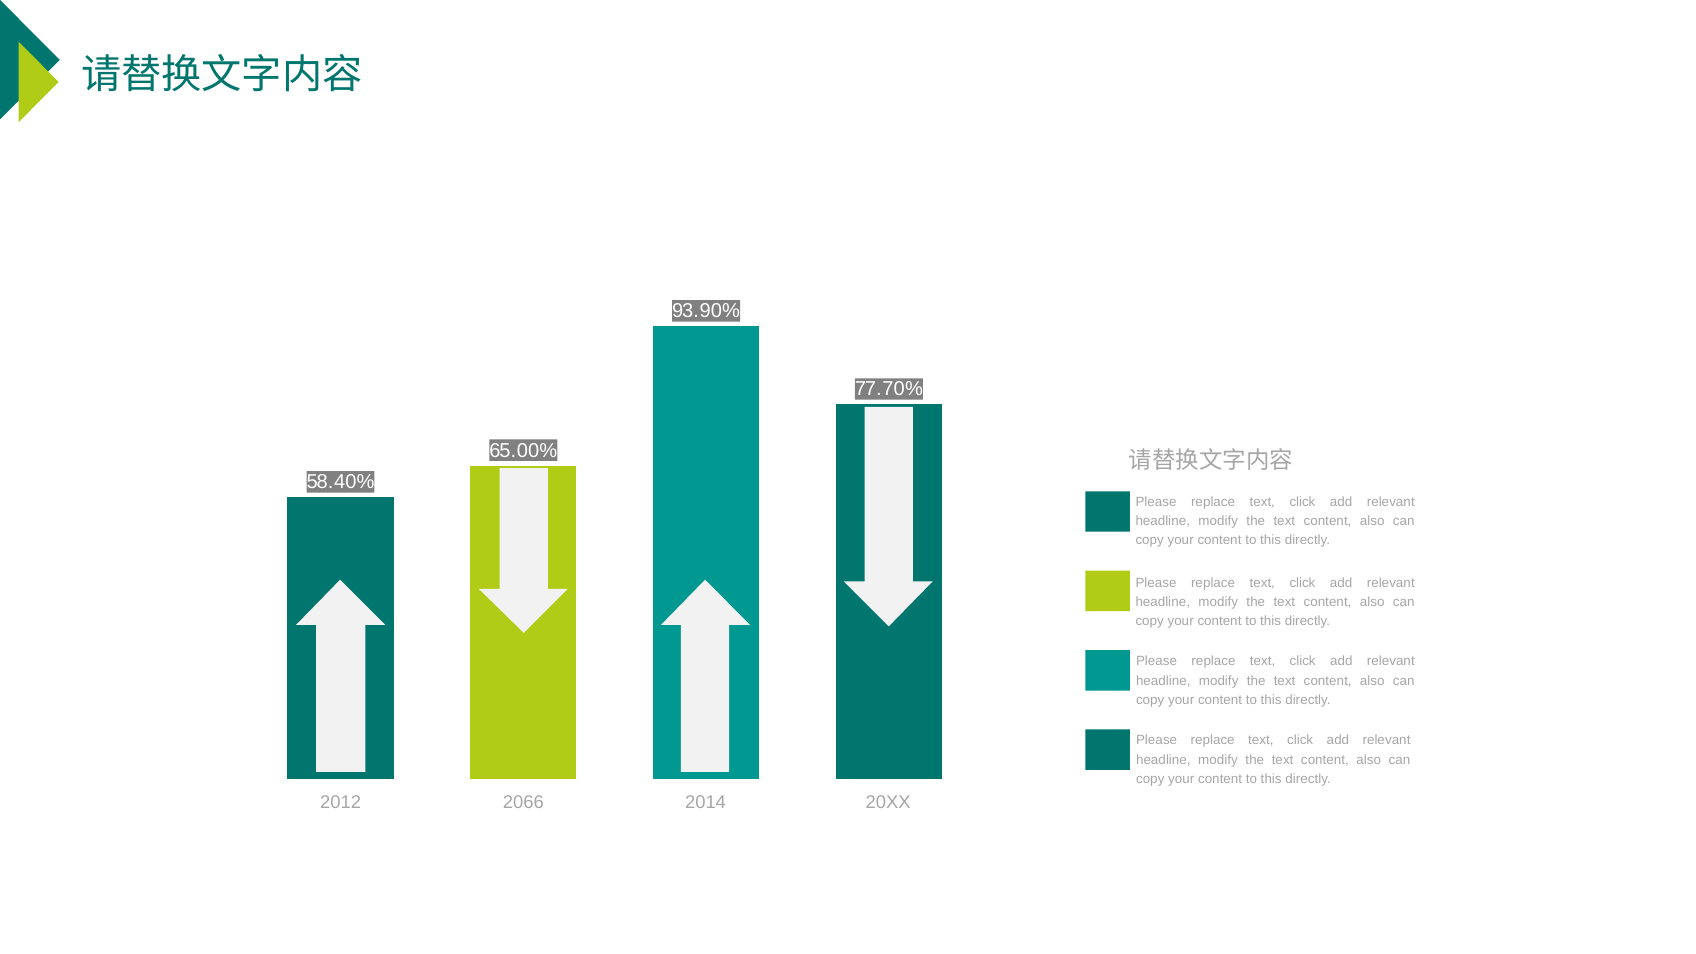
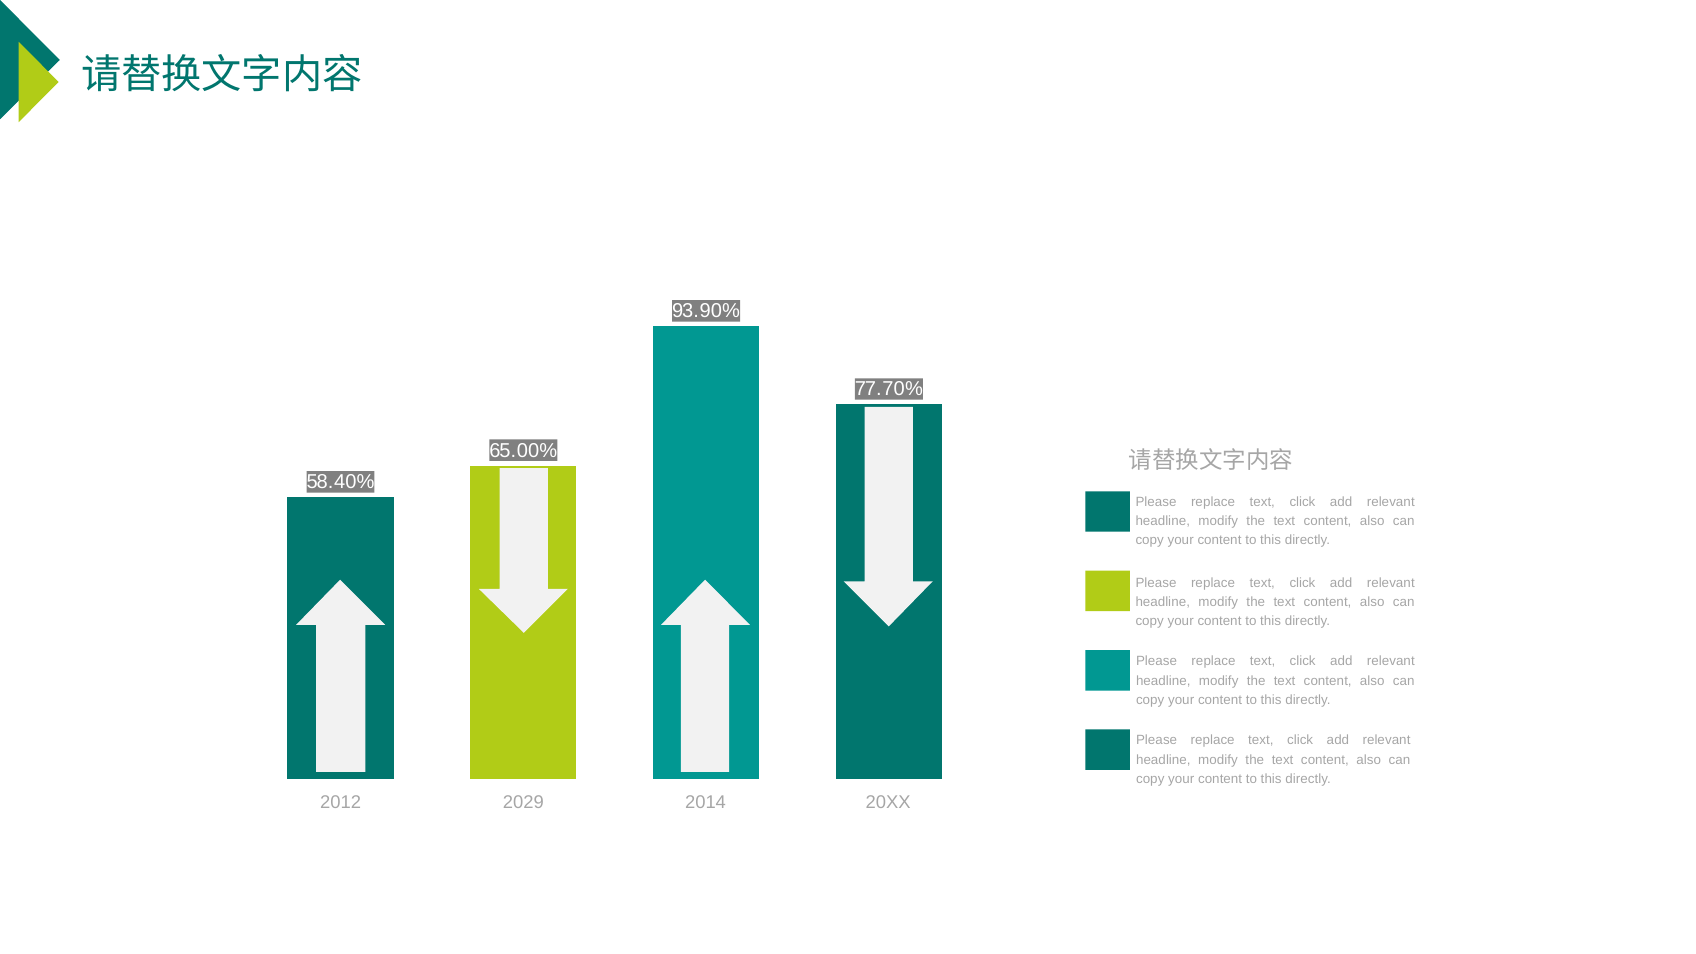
2066: 2066 -> 2029 (523, 802)
